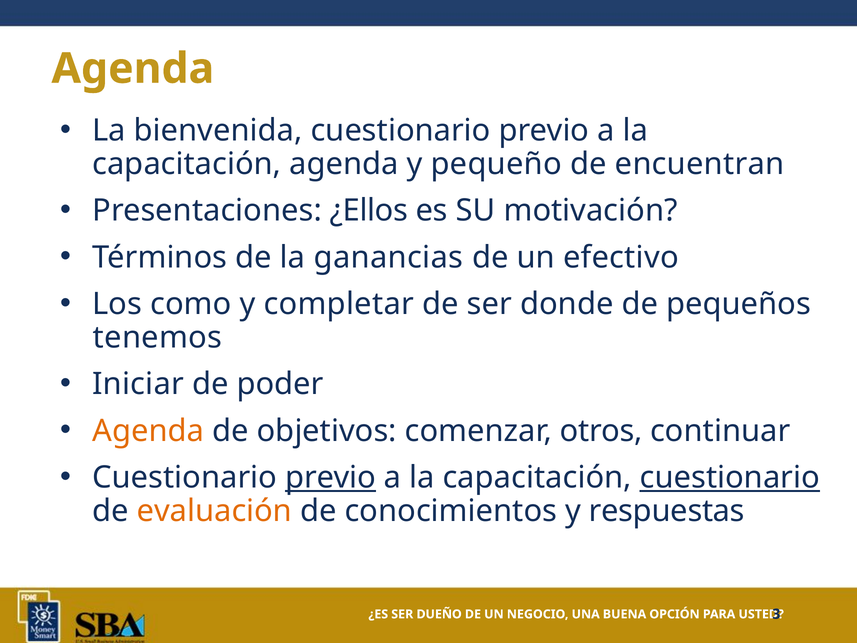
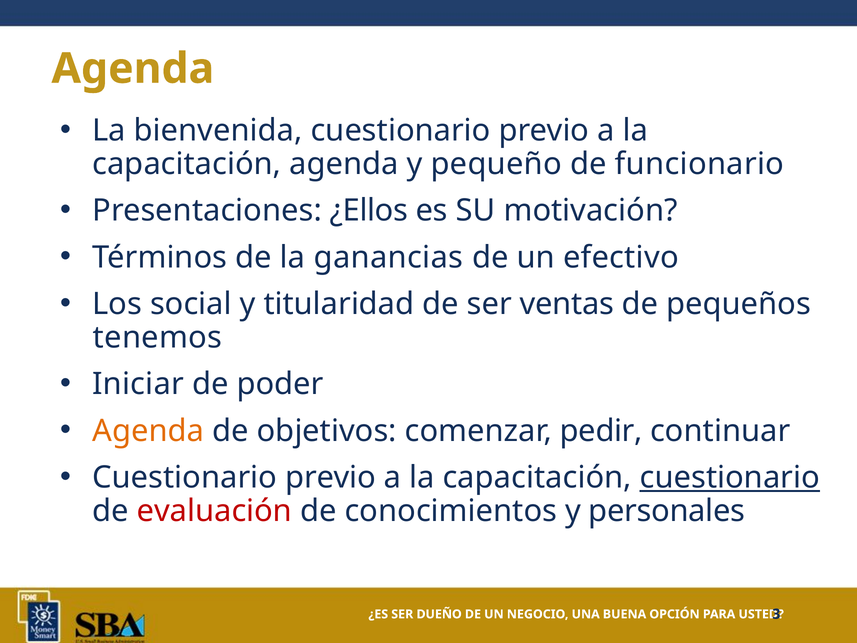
encuentran: encuentran -> funcionario (700, 164)
como: como -> social (191, 304)
completar: completar -> titularidad (339, 304)
donde: donde -> ventas (567, 304)
otros: otros -> pedir (601, 431)
previo underline: present -> none (331, 477)
evaluación colour: orange -> red (214, 511)
respuestas: respuestas -> personales (667, 511)
